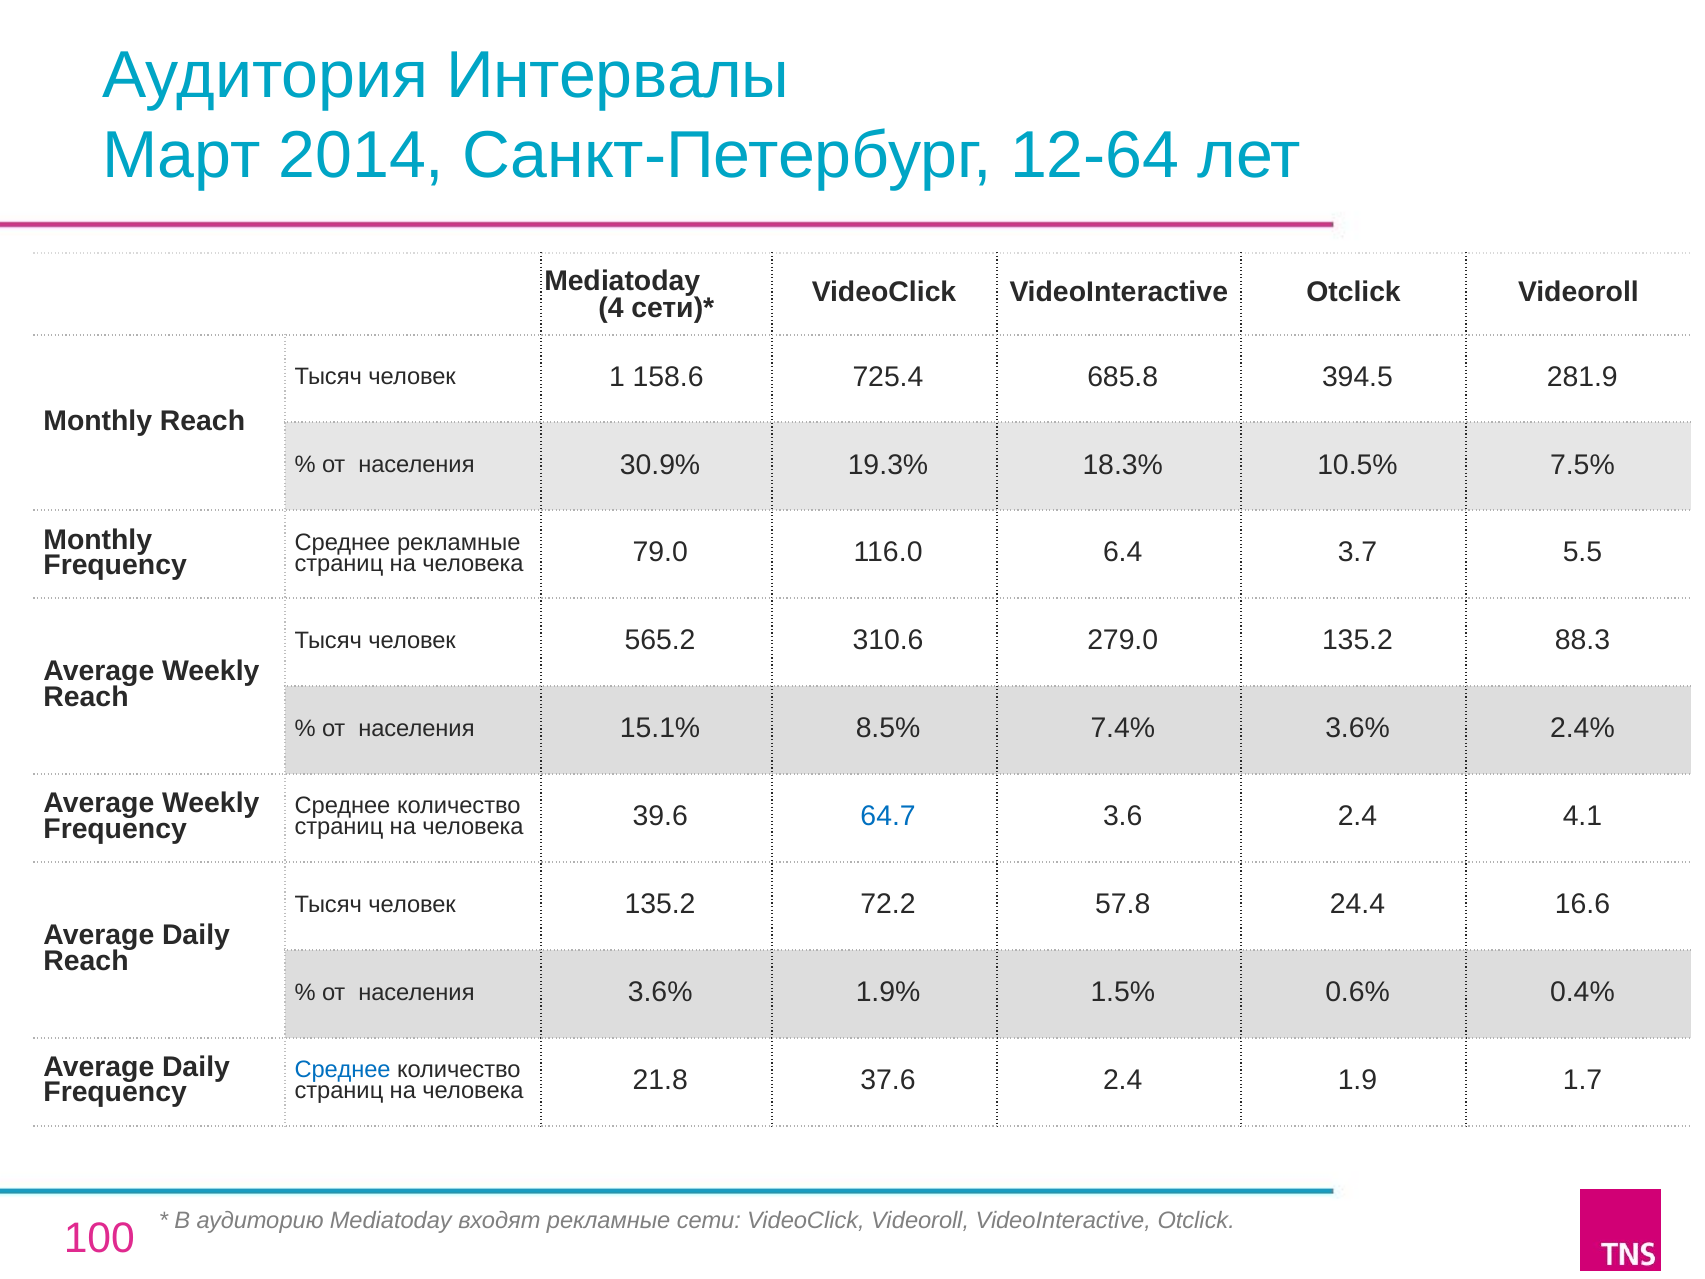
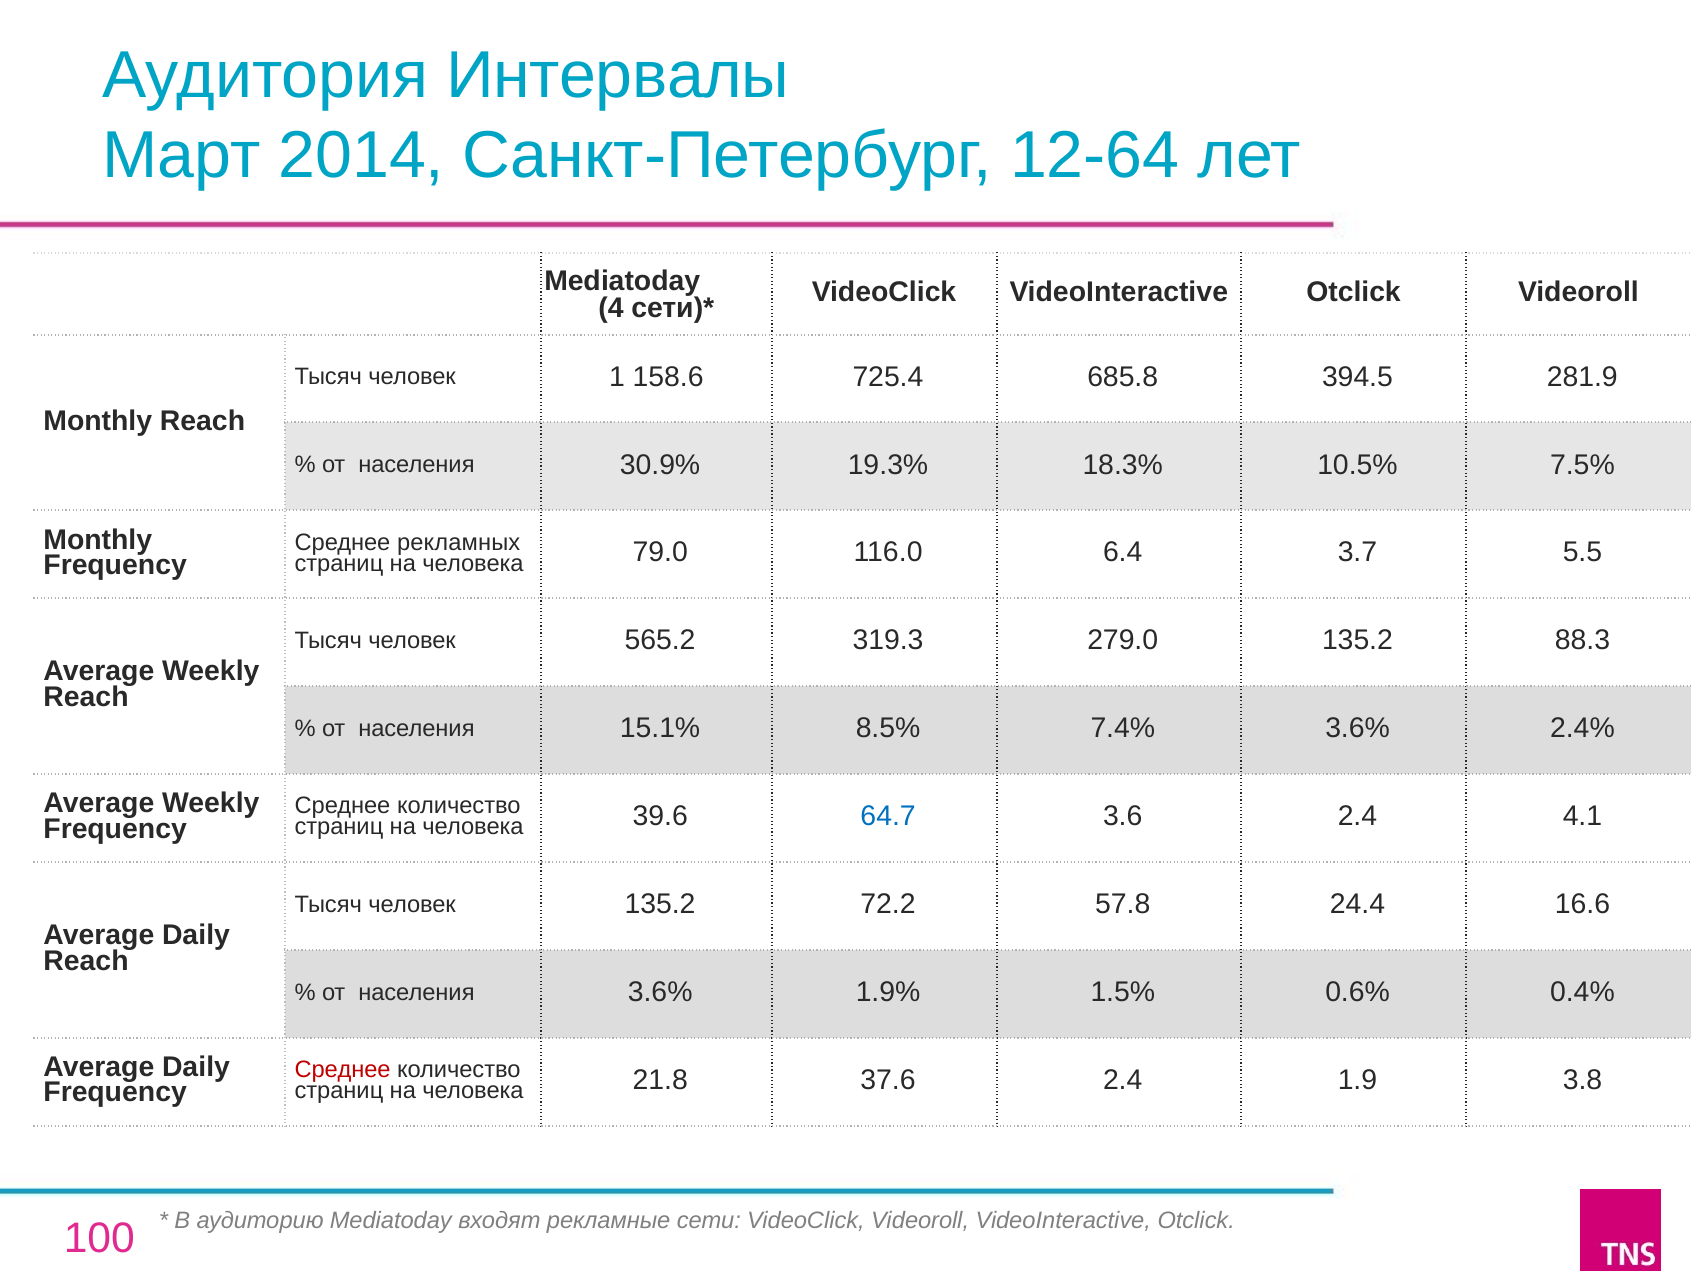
Среднее рекламные: рекламные -> рекламных (459, 542)
310.6: 310.6 -> 319.3 (888, 640)
Среднее colour: blue -> red (343, 1069)
1.7: 1.7 -> 3.8 (1582, 1080)
